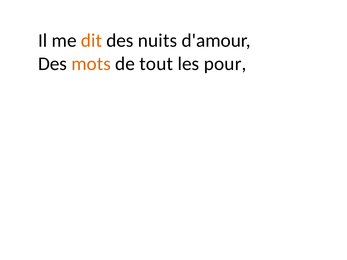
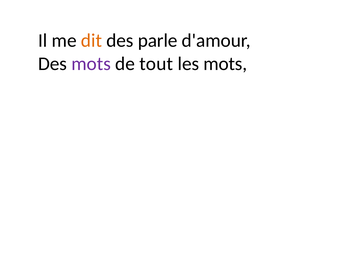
nuits: nuits -> parle (158, 41)
mots colour: orange -> purple (91, 64)
les pour: pour -> mots (225, 64)
